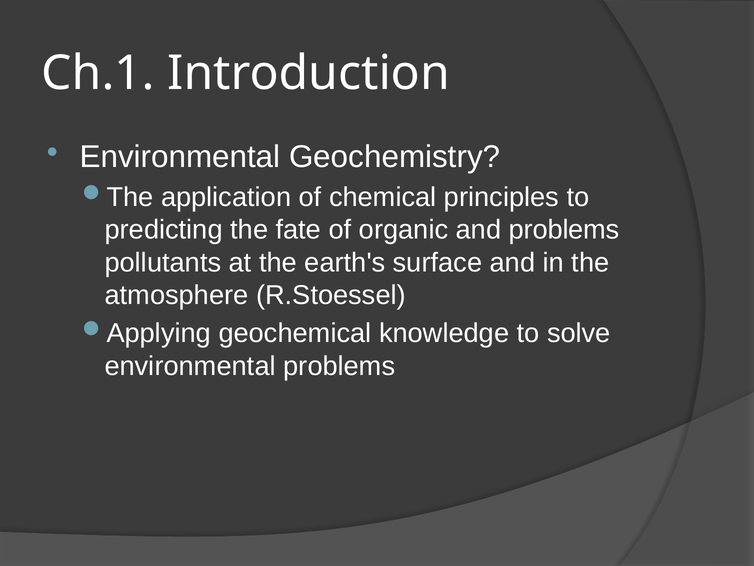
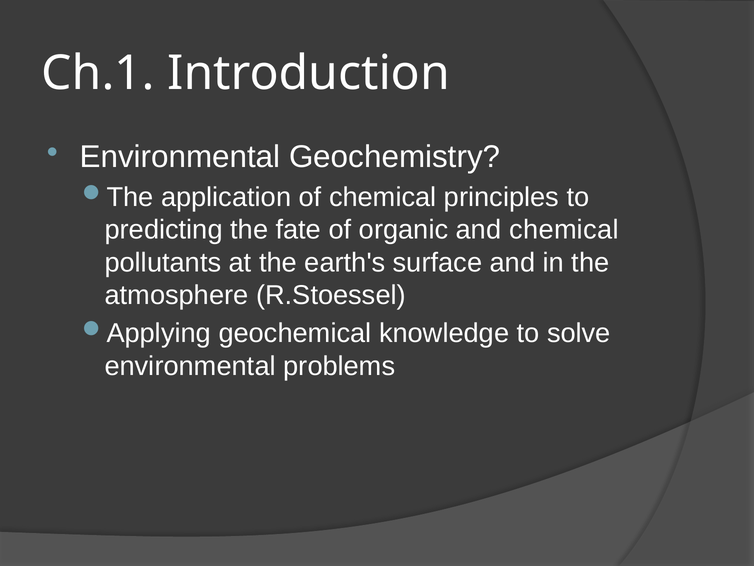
and problems: problems -> chemical (564, 230)
